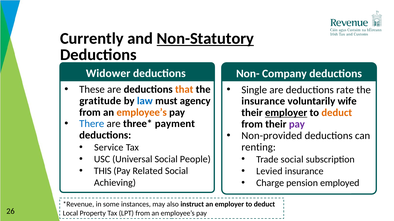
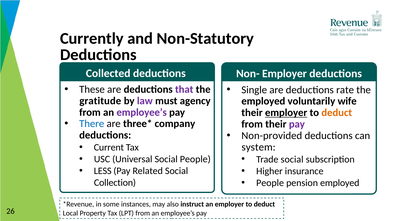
Non-Statutory underline: present -> none (205, 39)
Widower: Widower -> Collected (108, 74)
Non- Company: Company -> Employer (284, 74)
that colour: orange -> purple (184, 90)
law colour: blue -> purple (145, 101)
insurance: insurance -> employed (263, 101)
employee’s colour: orange -> purple (142, 113)
payment: payment -> company (175, 124)
Service: Service -> Current (109, 148)
renting: renting -> system (259, 147)
THIS: THIS -> LESS (103, 171)
Levied: Levied -> Higher (269, 172)
Charge: Charge -> People (270, 183)
Achieving: Achieving -> Collection (115, 183)
